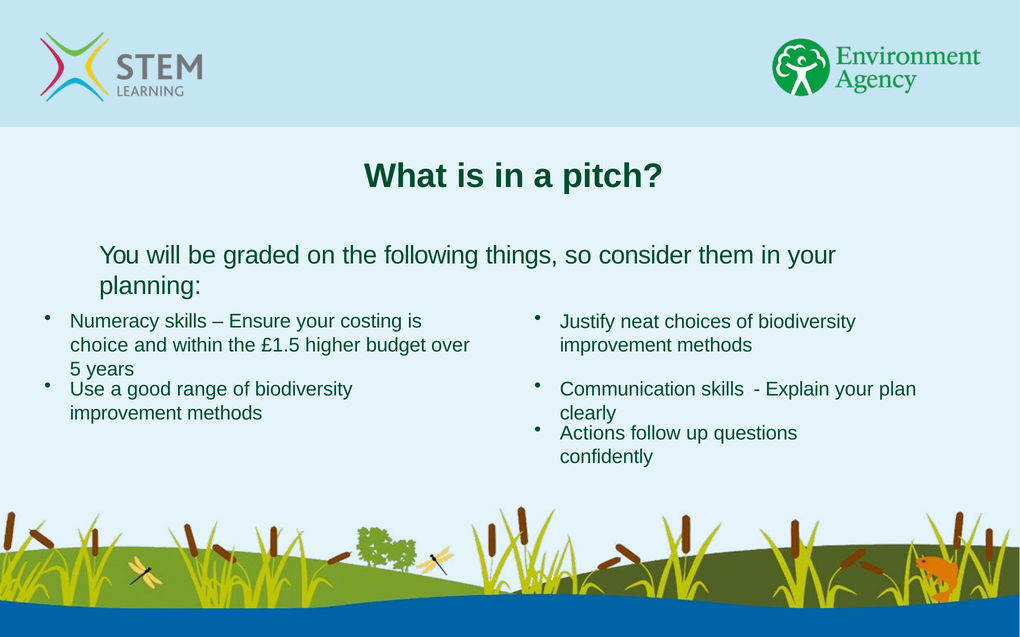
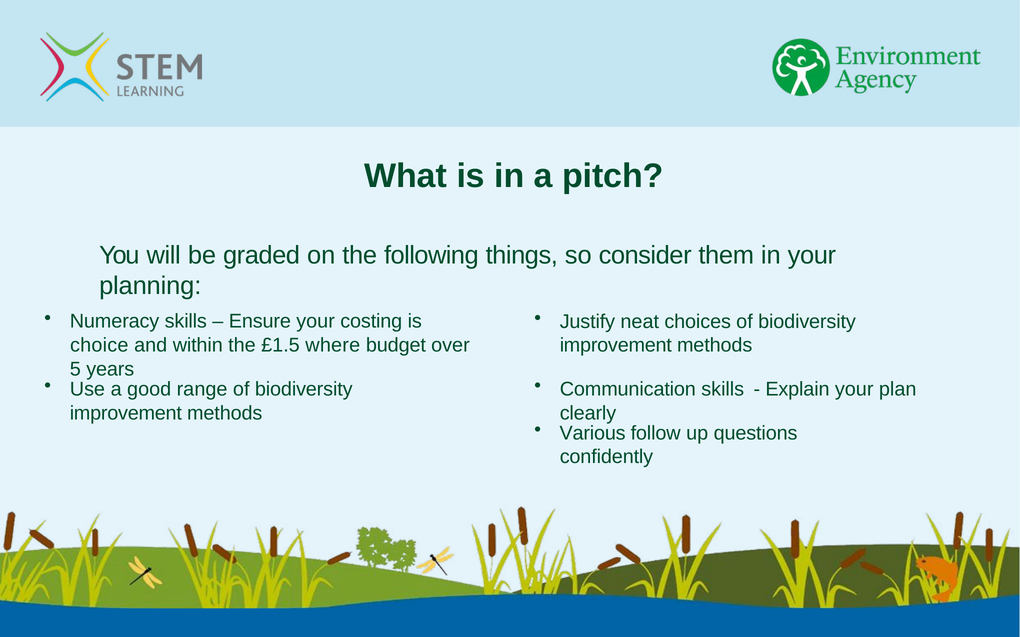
higher: higher -> where (333, 345)
Actions: Actions -> Various (593, 433)
